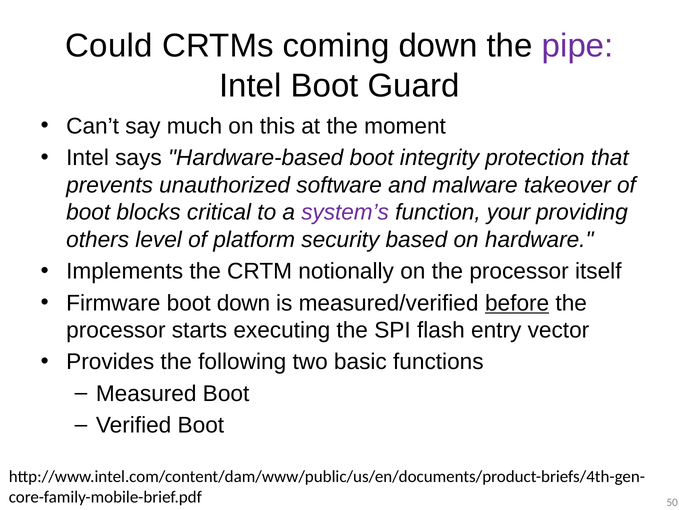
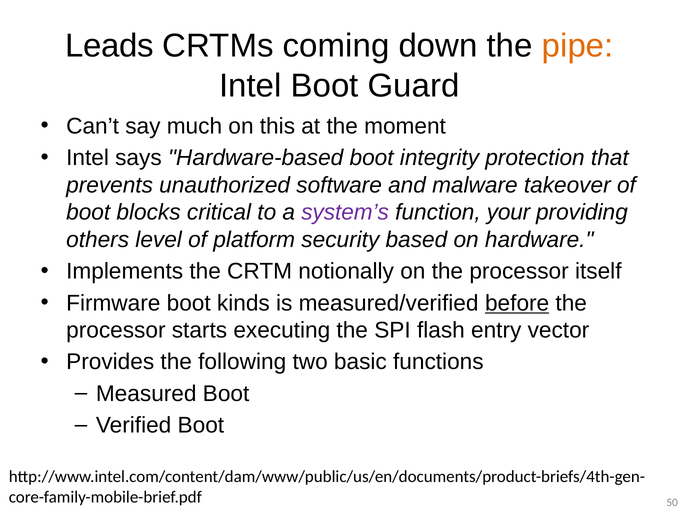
Could: Could -> Leads (109, 46)
pipe colour: purple -> orange (578, 46)
boot down: down -> kinds (243, 303)
